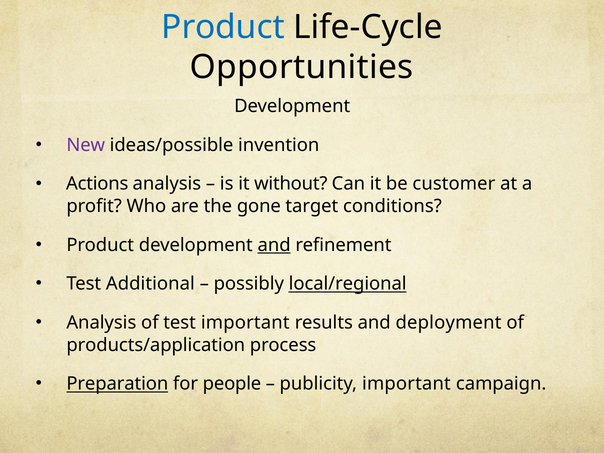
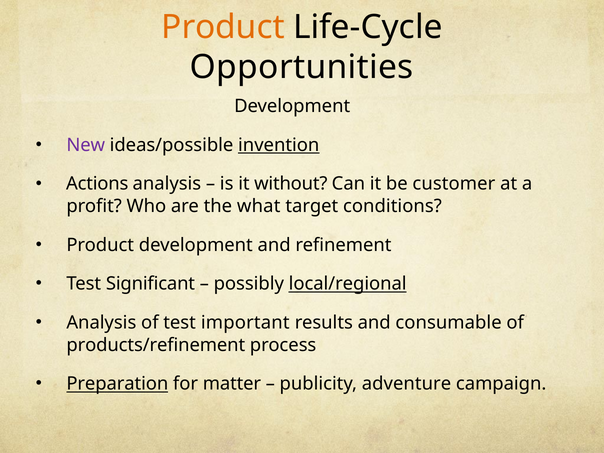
Product colour: blue -> orange (223, 27)
invention underline: none -> present (279, 145)
gone: gone -> what (259, 206)
and underline: present -> none (274, 245)
Additional: Additional -> Significant (150, 284)
deployment: deployment -> consumable (449, 323)
products/application: products/application -> products/refinement (156, 345)
people: people -> matter (232, 384)
publicity important: important -> adventure (406, 384)
